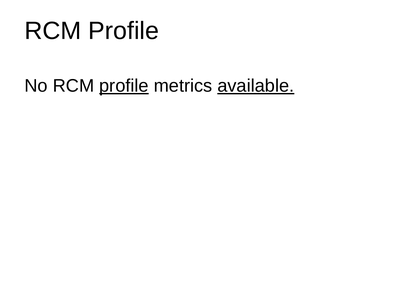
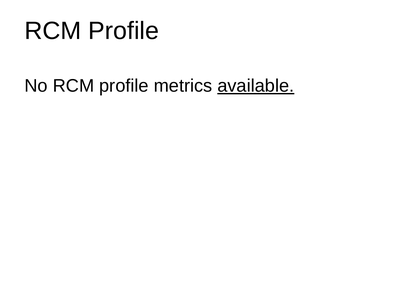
profile underline: present -> none (124, 86)
